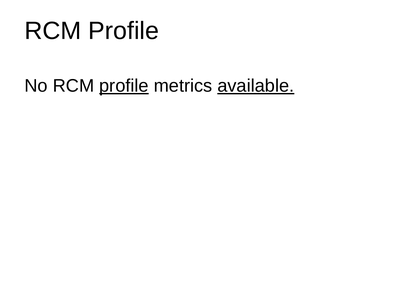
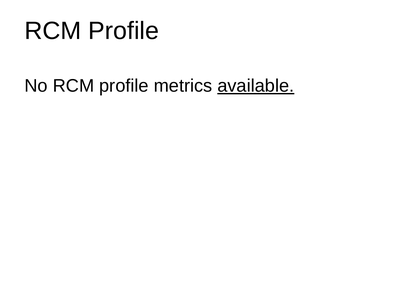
profile underline: present -> none (124, 86)
